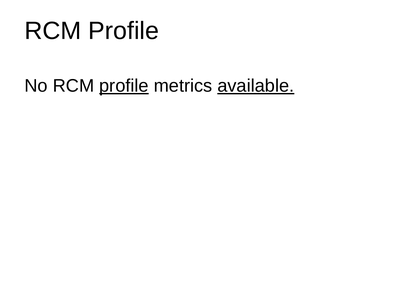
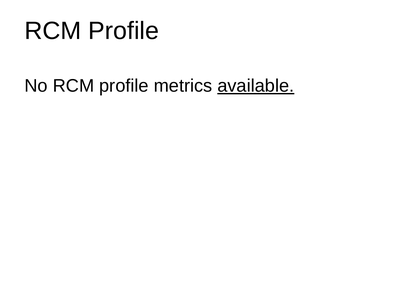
profile underline: present -> none (124, 86)
